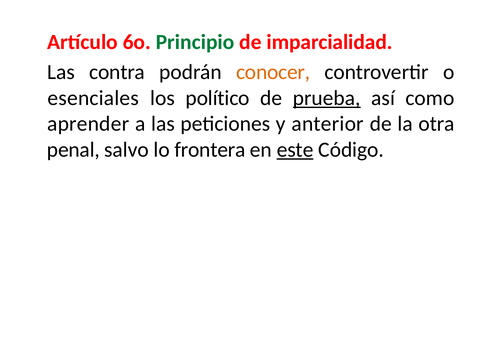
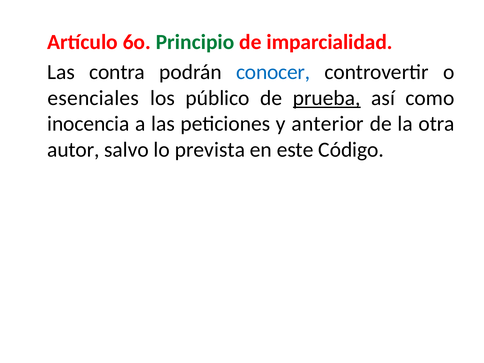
conocer colour: orange -> blue (273, 72)
político: político -> público (218, 98)
aprender: aprender -> inocencia (88, 124)
penal: penal -> autor (73, 150)
frontera: frontera -> prevista (210, 150)
este underline: present -> none (295, 150)
